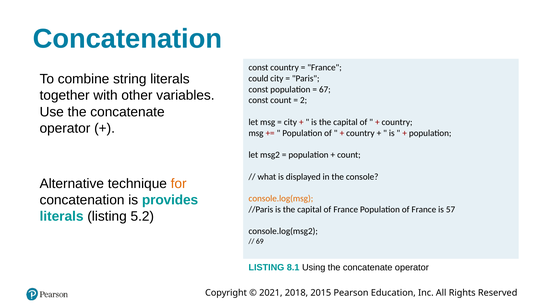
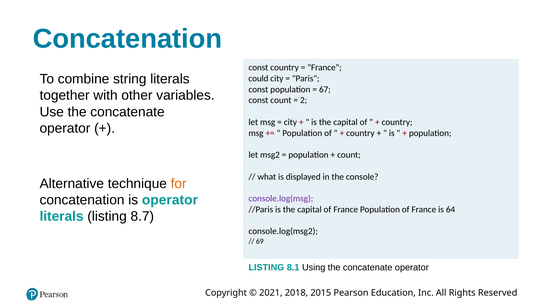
is provides: provides -> operator (170, 200)
console.log(msg colour: orange -> purple (281, 199)
57: 57 -> 64 (451, 210)
5.2: 5.2 -> 8.7 (142, 217)
